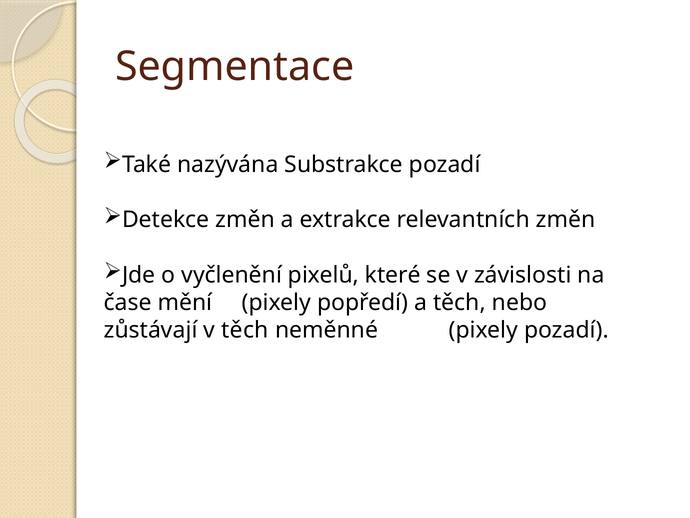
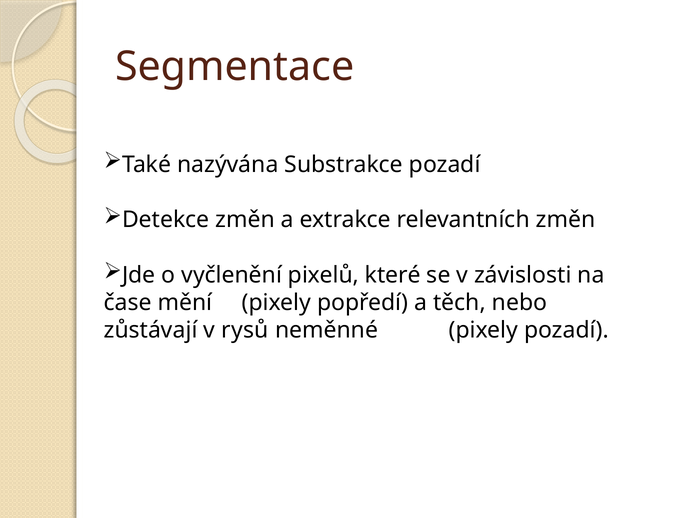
v těch: těch -> rysů (245, 330)
